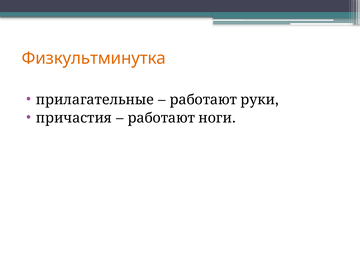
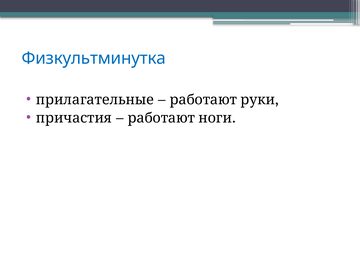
Физкультминутка colour: orange -> blue (94, 58)
